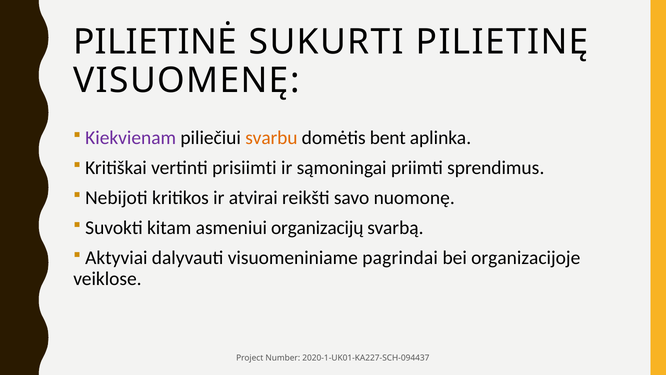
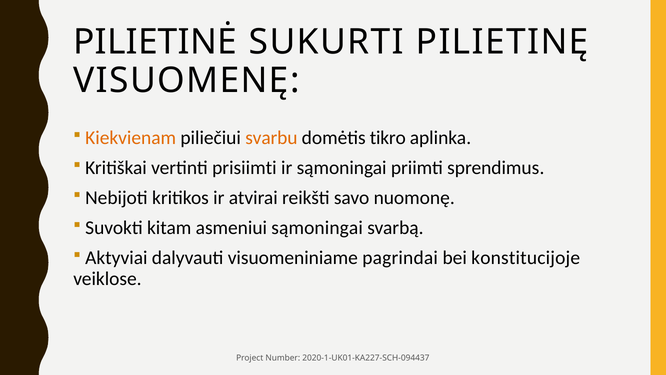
Kiekvienam colour: purple -> orange (131, 138)
bent: bent -> tikro (388, 138)
asmeniui organizacijų: organizacijų -> sąmoningai (317, 228)
organizacijoje: organizacijoje -> konstitucijoje (526, 258)
